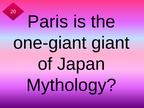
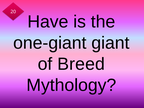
Paris: Paris -> Have (48, 22)
Japan: Japan -> Breed (81, 64)
